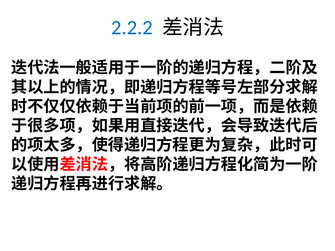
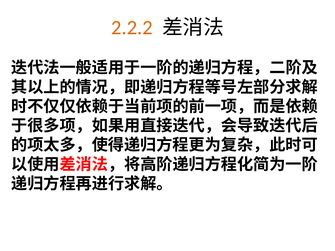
2.2.2 colour: blue -> orange (132, 28)
